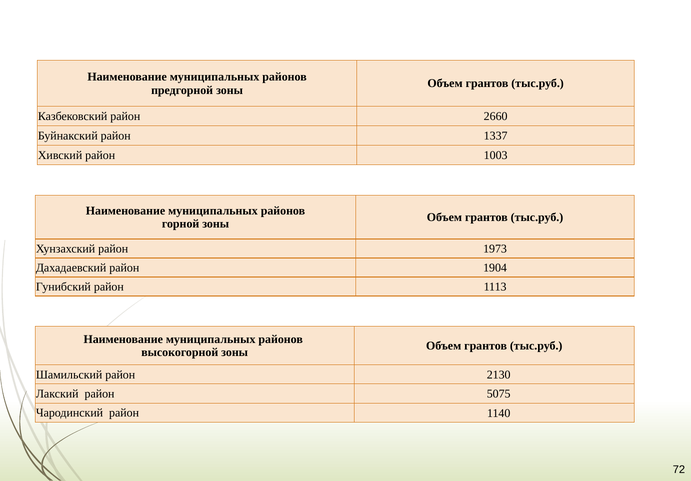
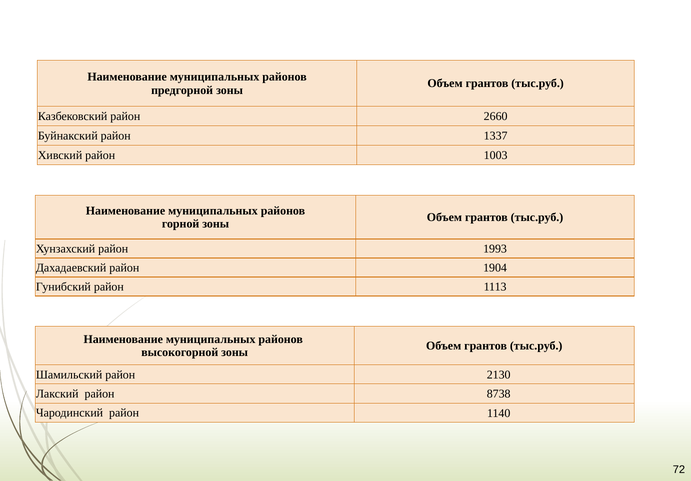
1973: 1973 -> 1993 (495, 249)
5075: 5075 -> 8738 (499, 394)
